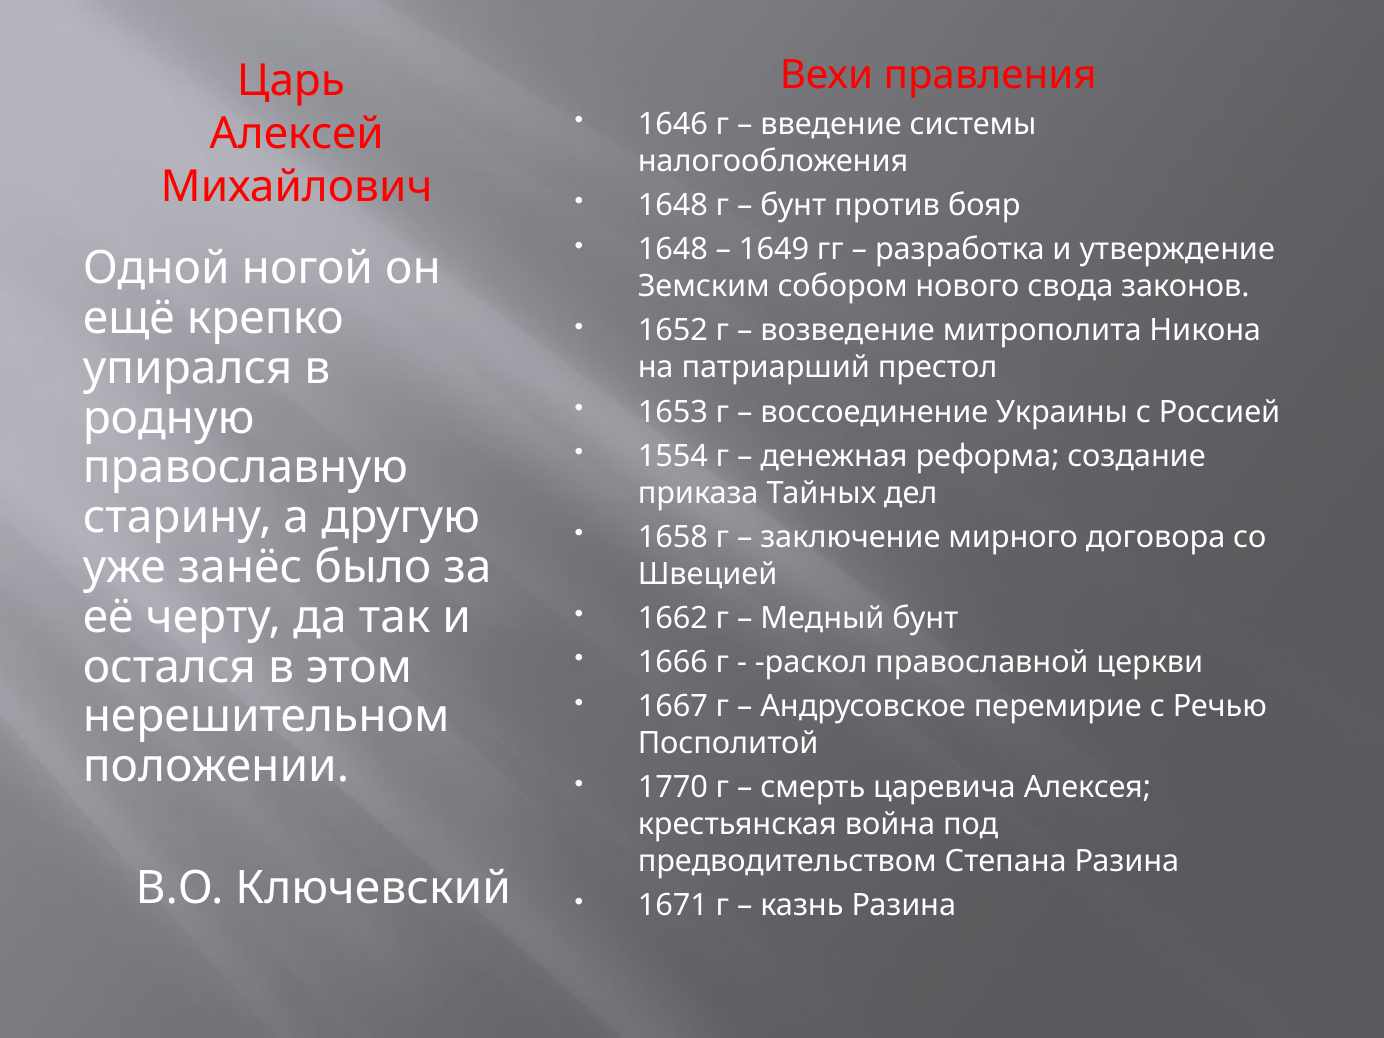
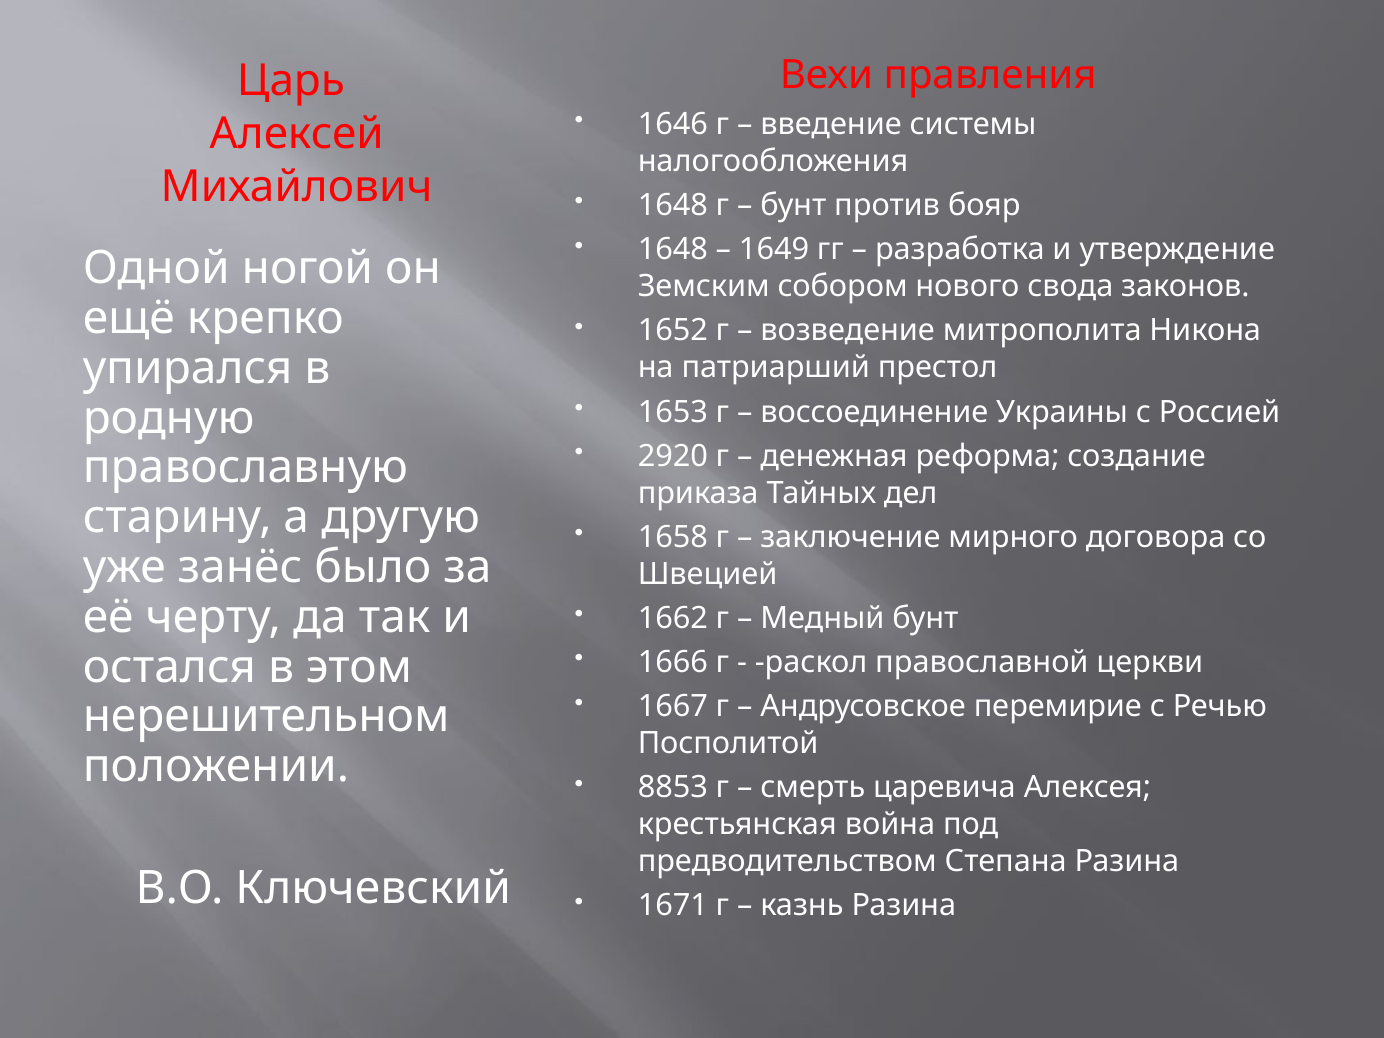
1554: 1554 -> 2920 (673, 456)
1770: 1770 -> 8853 (673, 788)
